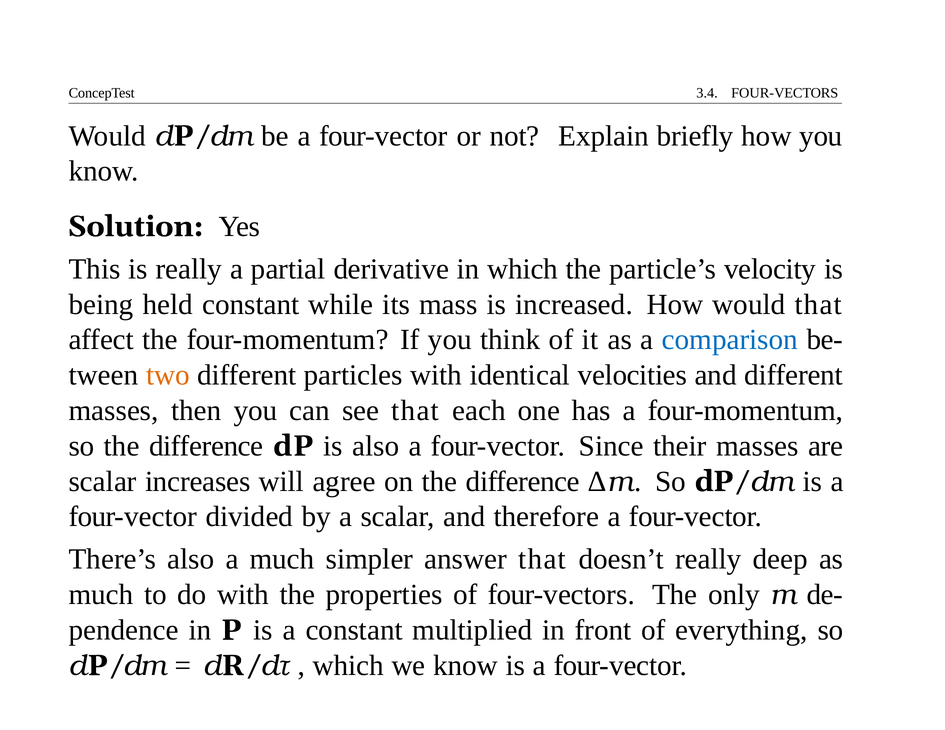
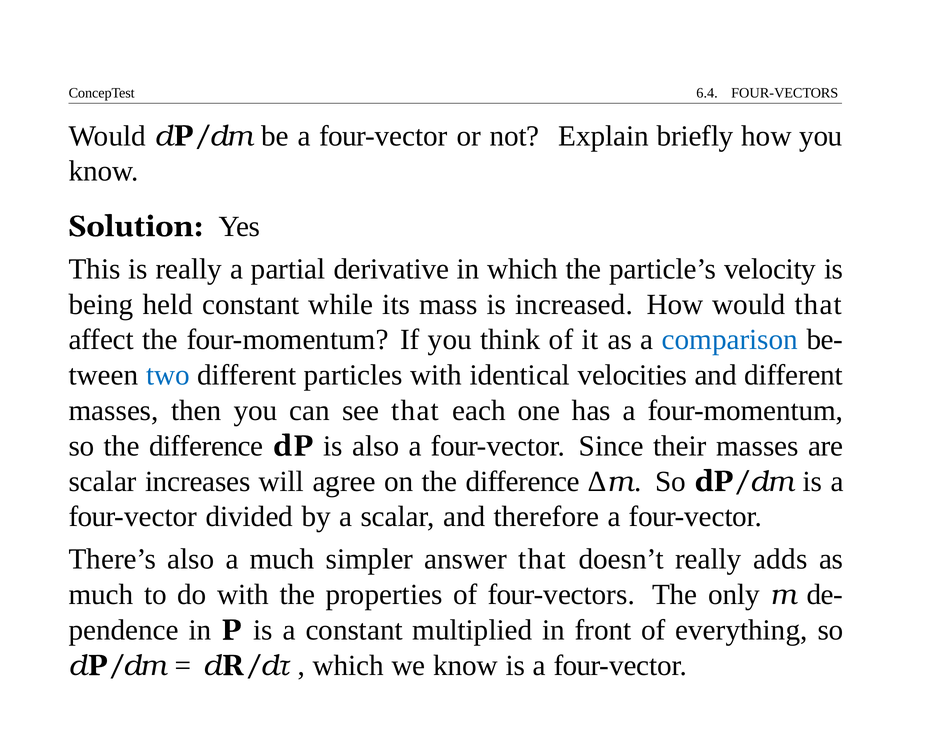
3.4: 3.4 -> 6.4 (707, 93)
two colour: orange -> blue (168, 375)
deep: deep -> adds (780, 560)
